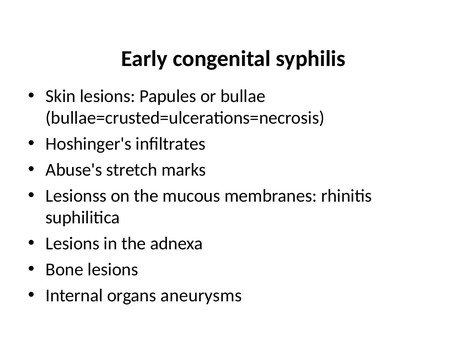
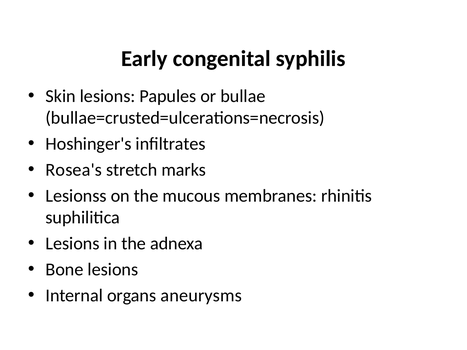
Abuse's: Abuse's -> Rosea's (74, 170)
